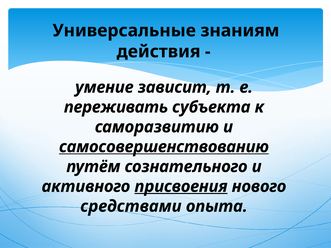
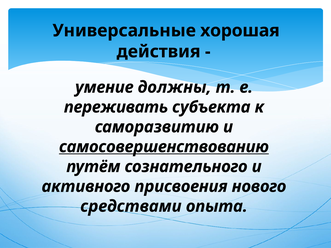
знаниям: знаниям -> хорошая (240, 31)
зависит: зависит -> должны (174, 87)
присвоения underline: present -> none (181, 187)
